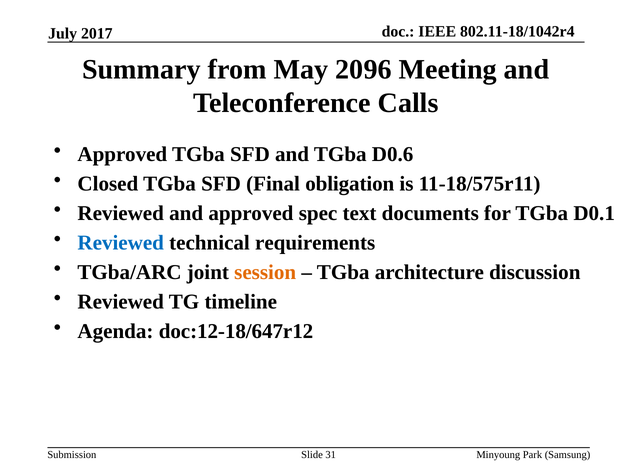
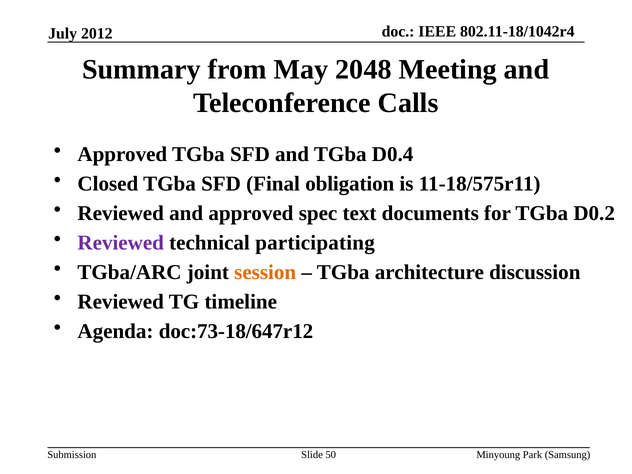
2017: 2017 -> 2012 (97, 34)
2096: 2096 -> 2048 (364, 69)
D0.6: D0.6 -> D0.4 (393, 154)
D0.1: D0.1 -> D0.2 (594, 213)
Reviewed colour: blue -> purple (121, 243)
requirements: requirements -> participating (315, 243)
doc:12-18/647r12: doc:12-18/647r12 -> doc:73-18/647r12 (236, 331)
31: 31 -> 50 (331, 455)
